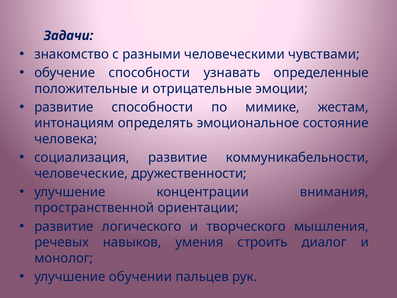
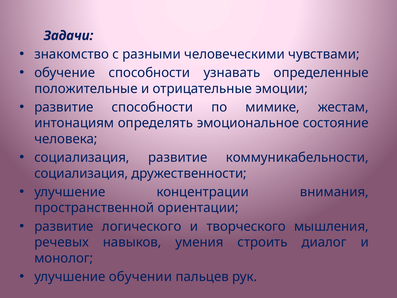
человеческие: человеческие -> социализация (81, 173)
